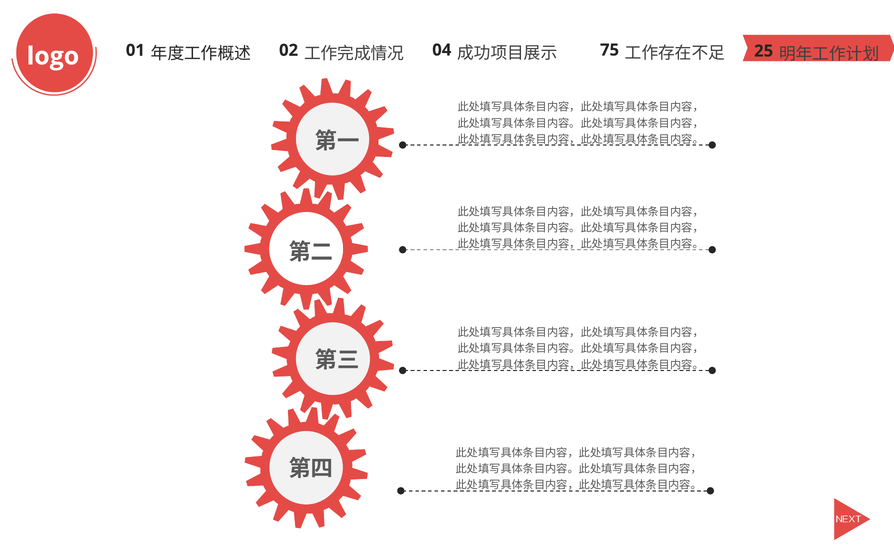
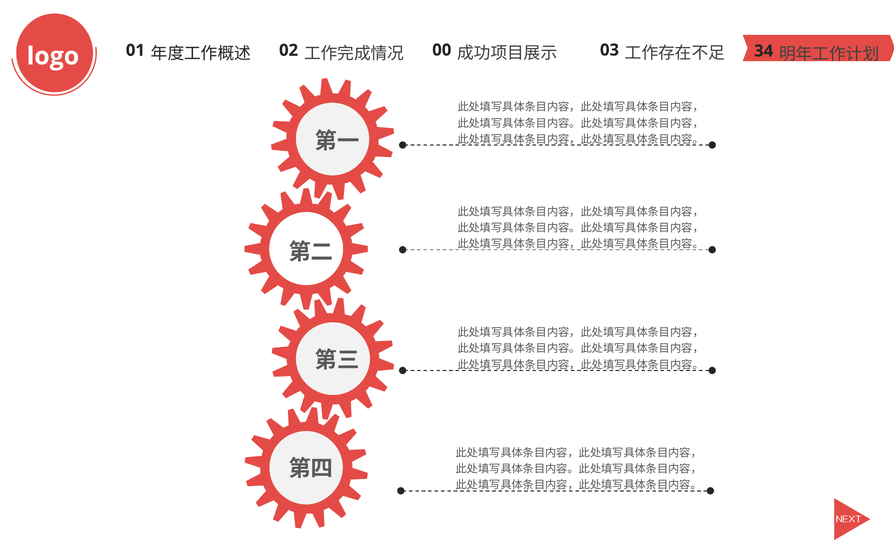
04: 04 -> 00 (442, 50)
75: 75 -> 03 (610, 50)
25: 25 -> 34 (764, 51)
